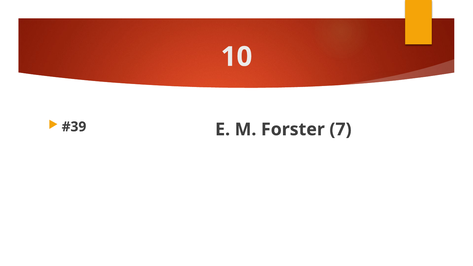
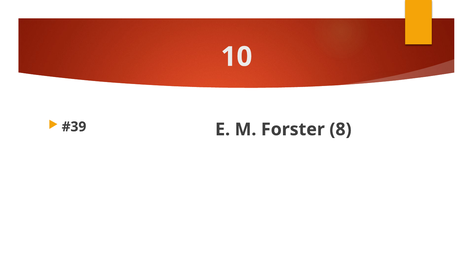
7: 7 -> 8 (340, 129)
